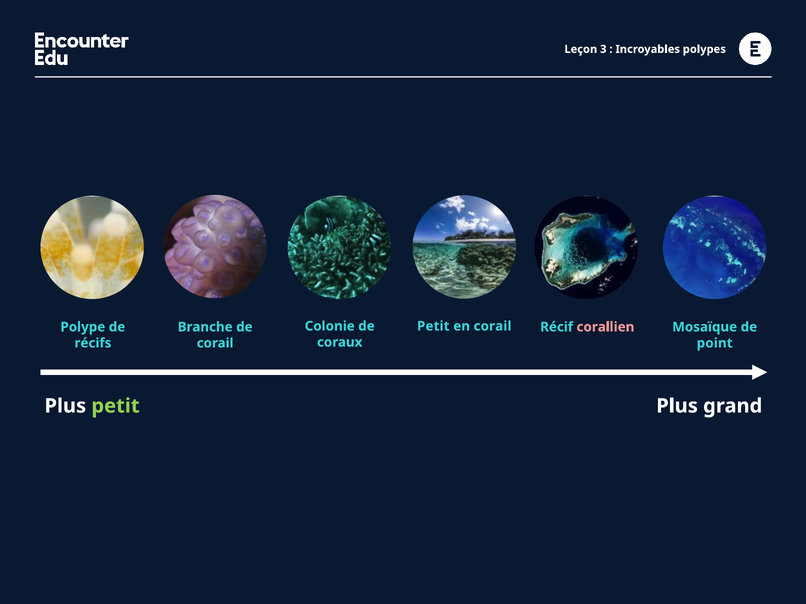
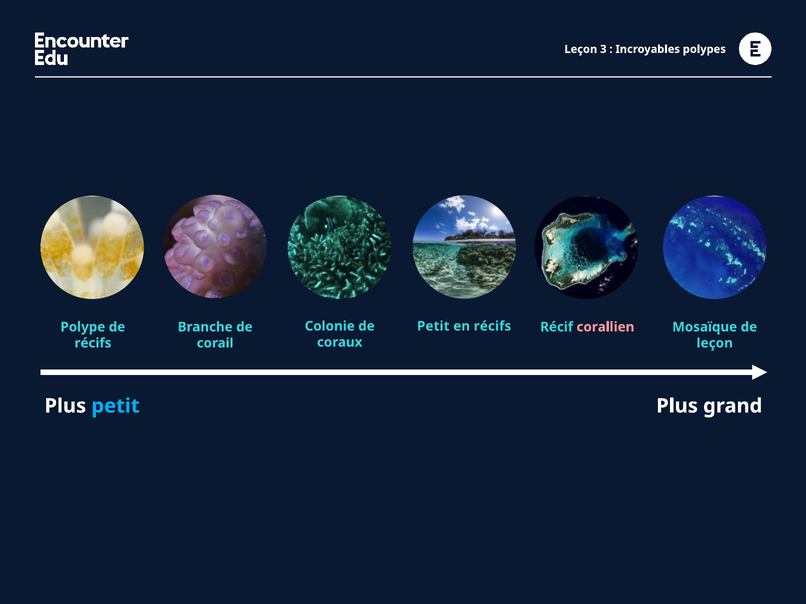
en corail: corail -> récifs (492, 326)
point: point -> leçon (715, 343)
petit colour: light green -> light blue (115, 406)
